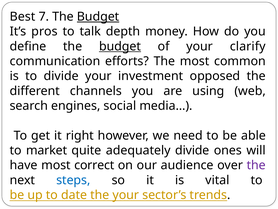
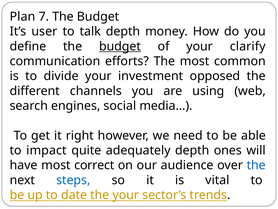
Best: Best -> Plan (23, 17)
Budget underline: present -> none (98, 17)
pros: pros -> user (44, 31)
market: market -> impact (46, 150)
adequately divide: divide -> depth (192, 150)
the colour: purple -> blue (256, 165)
